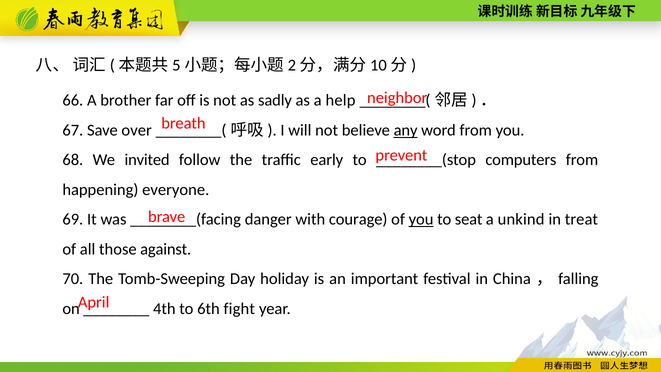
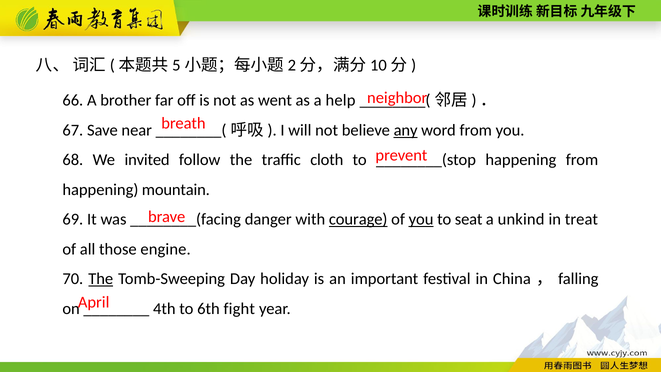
sadly: sadly -> went (275, 100)
over: over -> near (137, 130)
early: early -> cloth (327, 160)
computers: computers -> happening (521, 160)
everyone: everyone -> mountain (176, 190)
courage underline: none -> present (358, 219)
against: against -> engine (166, 249)
The underline: none -> present (101, 279)
